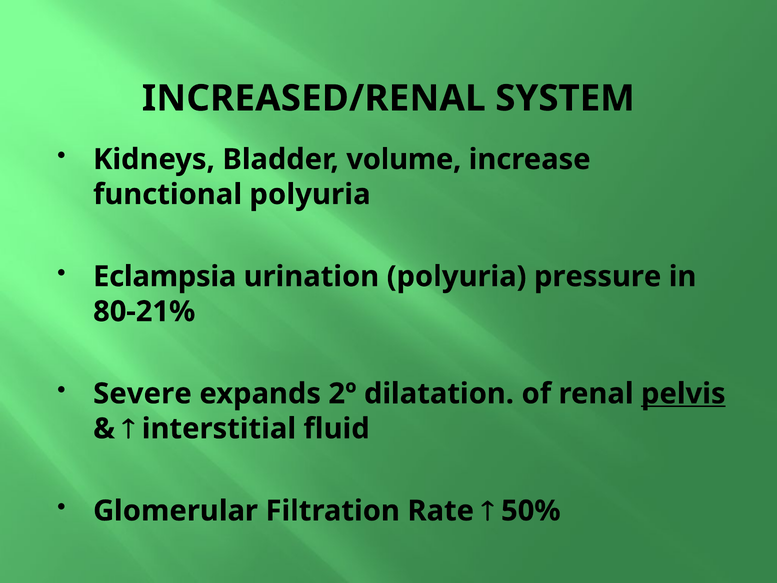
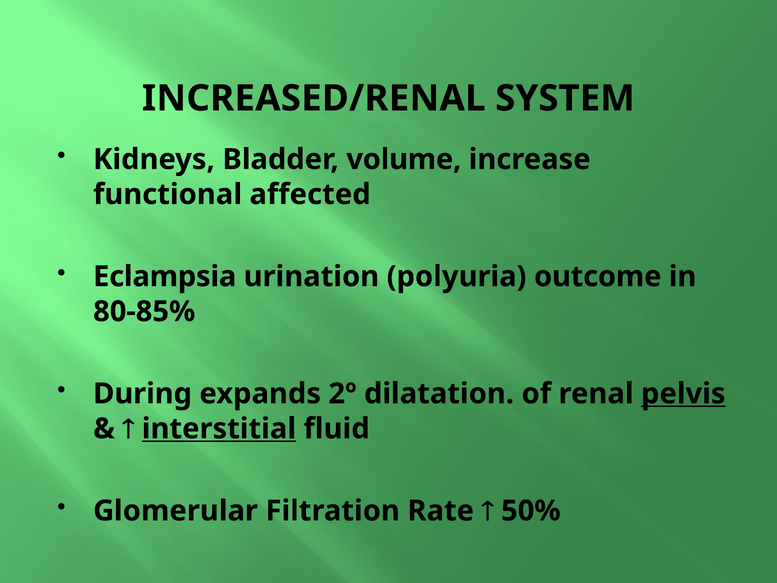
functional polyuria: polyuria -> affected (310, 194)
pressure: pressure -> outcome (598, 276)
80-21%: 80-21% -> 80-85% (144, 311)
Severe: Severe -> During (143, 394)
interstitial underline: none -> present (219, 429)
